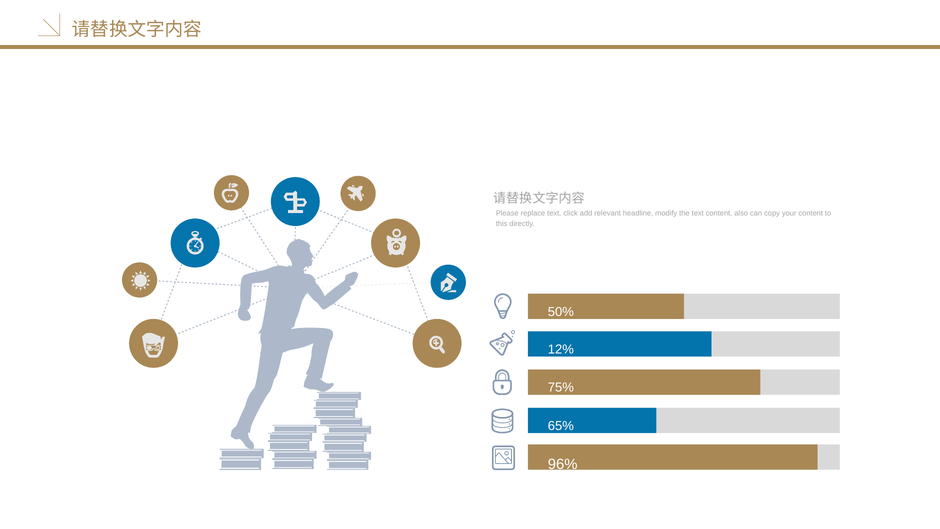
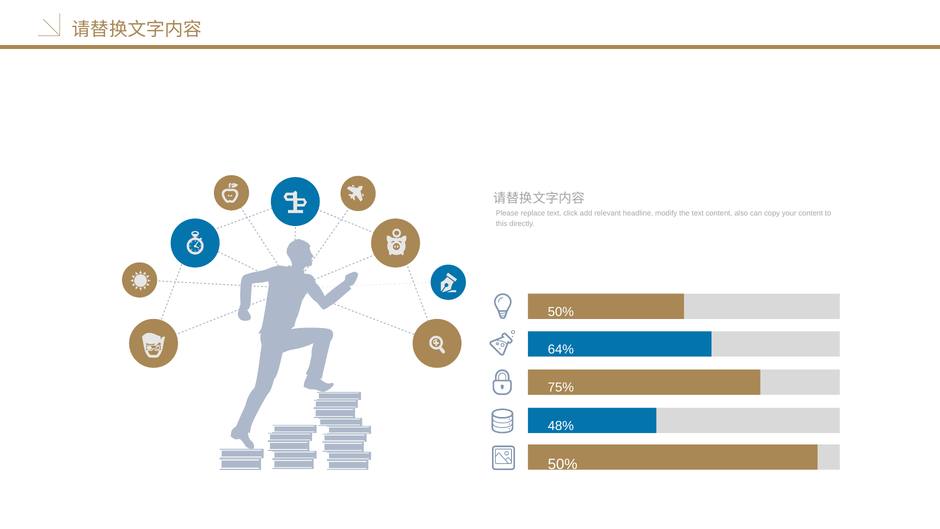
12%: 12% -> 64% (561, 349)
65%: 65% -> 48% (561, 426)
96%: 96% -> 50% (563, 464)
